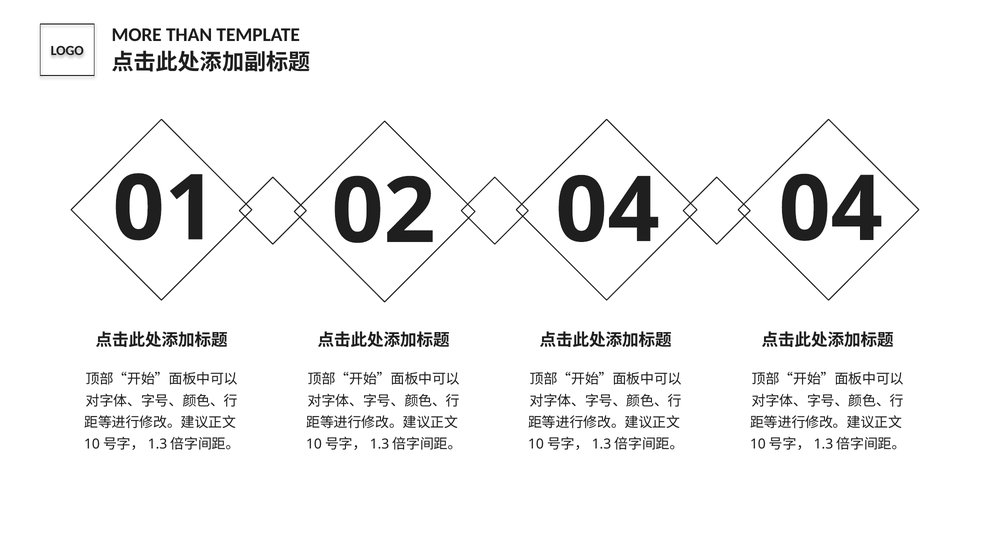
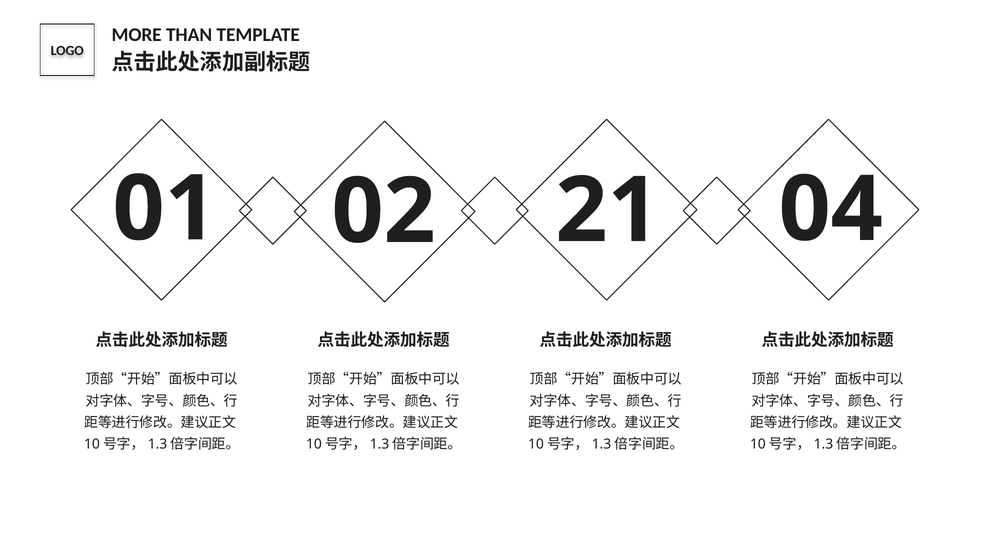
02 04: 04 -> 21 (608, 211)
